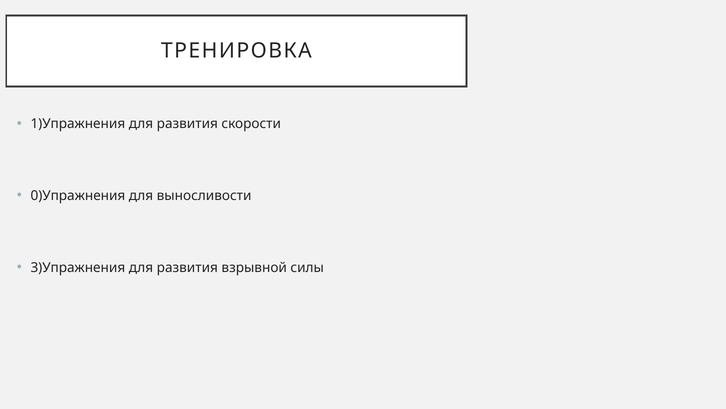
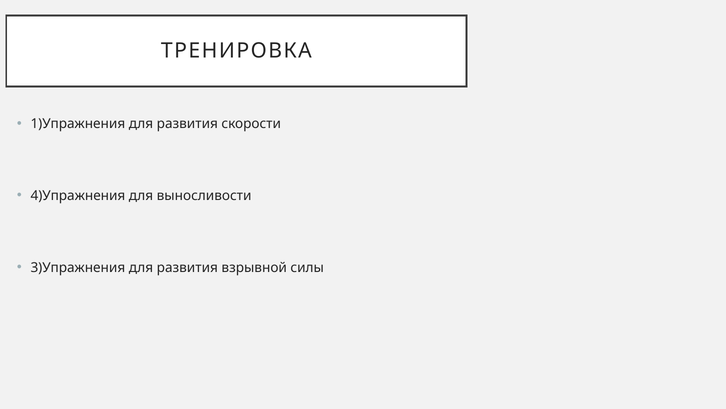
0)Упражнения: 0)Упражнения -> 4)Упражнения (78, 195)
